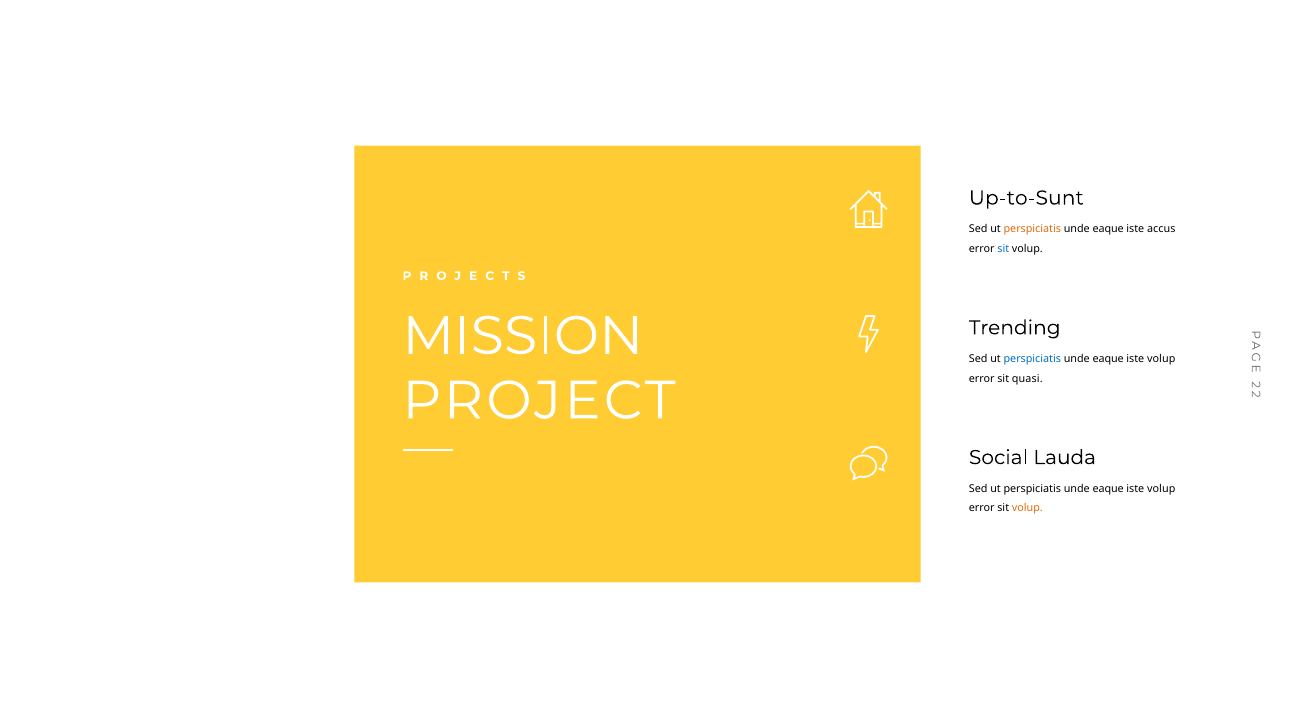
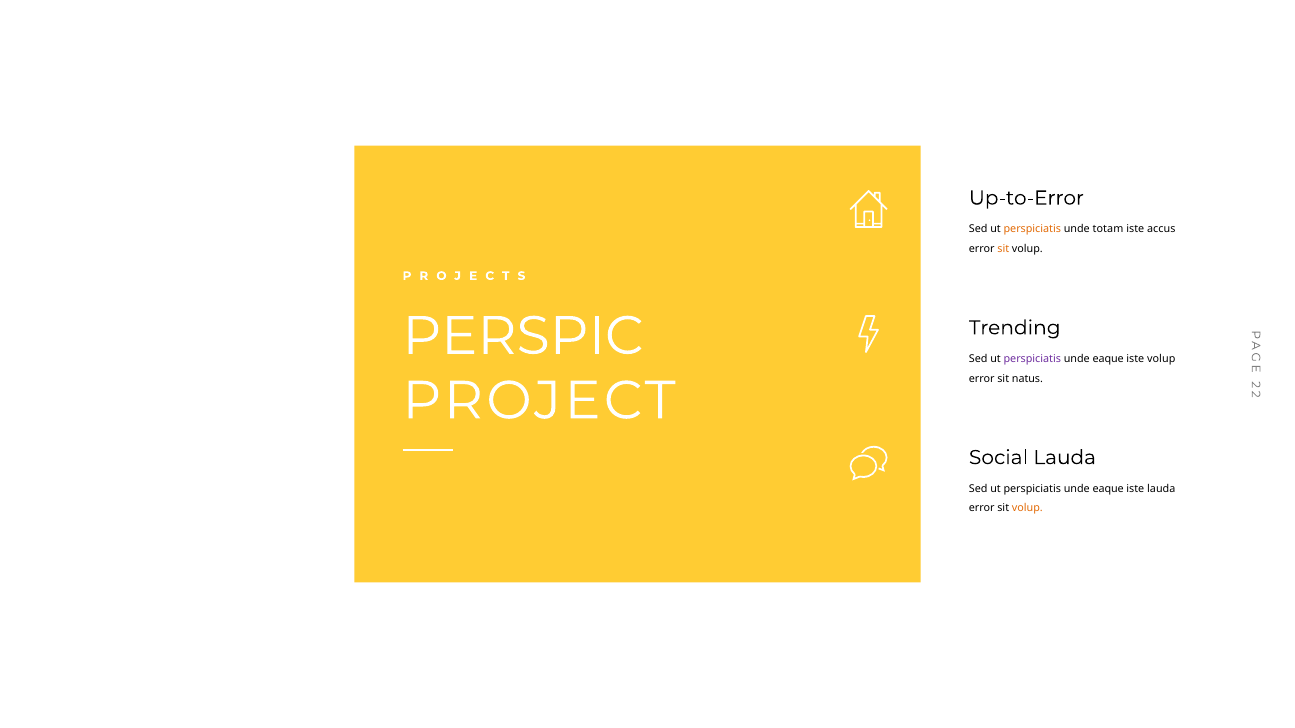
Up-to-Sunt: Up-to-Sunt -> Up-to-Error (1026, 198)
eaque: eaque -> totam (1108, 229)
sit colour: blue -> orange (1003, 249)
MISSION: MISSION -> PERSPIC (523, 336)
perspiciatis colour: blue -> purple (1032, 359)
quasi: quasi -> natus (1027, 379)
volup: volup -> lauda (1161, 489)
